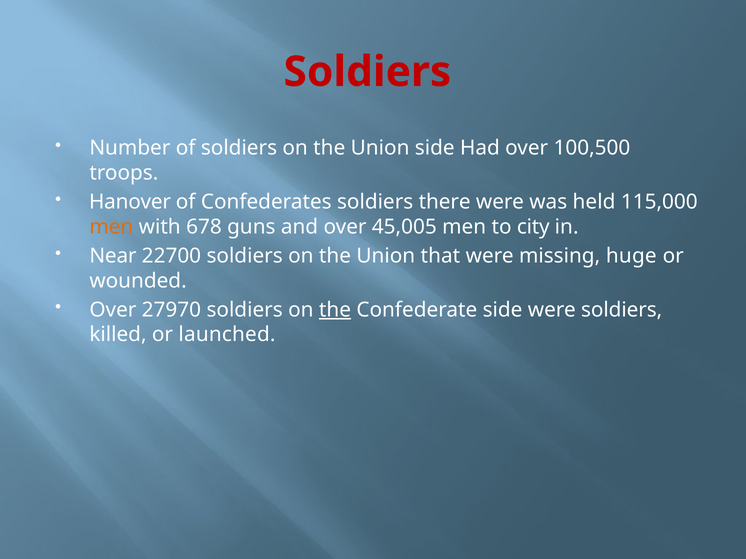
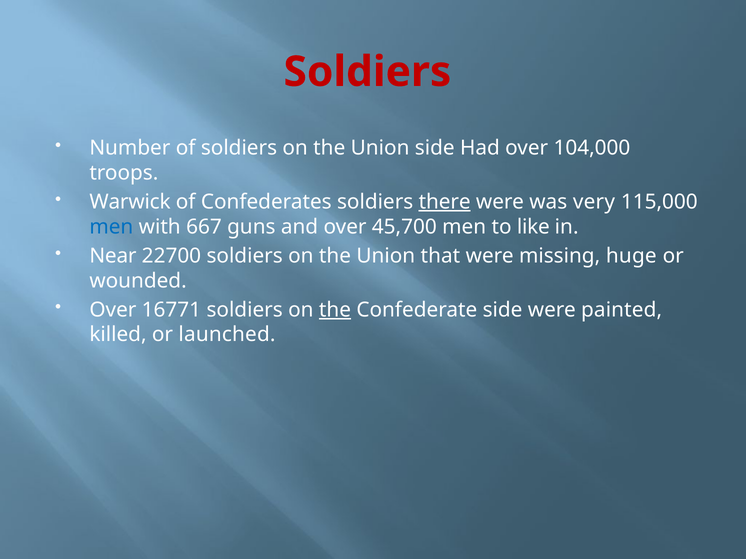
100,500: 100,500 -> 104,000 (592, 148)
Hanover: Hanover -> Warwick (130, 202)
there underline: none -> present (445, 202)
held: held -> very (594, 202)
men colour: orange -> blue (111, 227)
678: 678 -> 667 (204, 227)
45,005: 45,005 -> 45,700 (404, 227)
city: city -> like (533, 227)
27970: 27970 -> 16771 (171, 310)
were soldiers: soldiers -> painted (622, 310)
